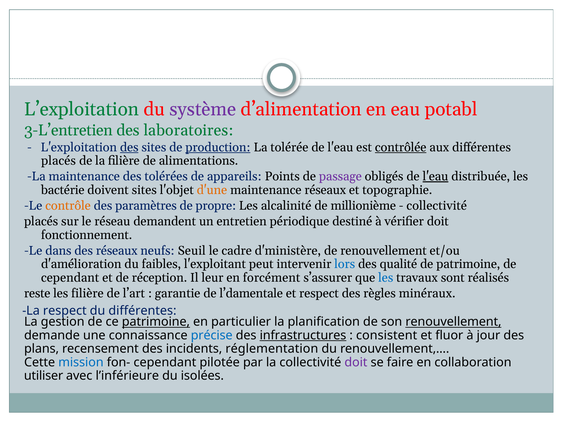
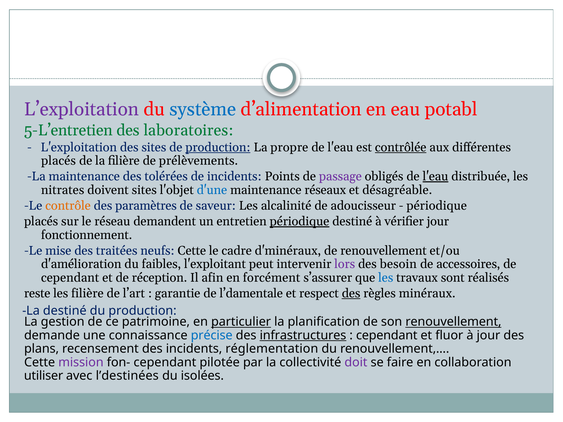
L’exploitation colour: green -> purple (82, 109)
système colour: purple -> blue (203, 109)
3-L’entretien: 3-L’entretien -> 5-L’entretien (68, 130)
des underline: present -> none (129, 147)
tolérée: tolérée -> propre (289, 147)
alimentations: alimentations -> prélèvements (198, 161)
de appareils: appareils -> incidents (234, 177)
bactérie: bactérie -> nitrates (63, 190)
d'une colour: orange -> blue (212, 190)
topographie: topographie -> désagréable (397, 190)
propre: propre -> saveur (216, 206)
millionième: millionième -> adoucisseur (363, 206)
collectivité: collectivité -> périodique (437, 206)
périodique underline: none -> present (300, 222)
vérifier doit: doit -> jour (438, 222)
dans: dans -> mise (58, 251)
des réseaux: réseaux -> traitées (117, 251)
neufs Seuil: Seuil -> Cette (192, 251)
d'ministère: d'ministère -> d'minéraux (288, 251)
lors colour: blue -> purple (345, 264)
qualité: qualité -> besoin (398, 264)
de patrimoine: patrimoine -> accessoires (468, 264)
leur: leur -> afin (212, 278)
des underline: none -> present (351, 294)
La respect: respect -> destiné (65, 311)
du différentes: différentes -> production (143, 311)
patrimoine underline: present -> none (156, 322)
particulier underline: none -> present (241, 322)
consistent: consistent -> cependant (387, 336)
mission colour: blue -> purple (81, 363)
l’inférieure: l’inférieure -> l’destinées (127, 376)
